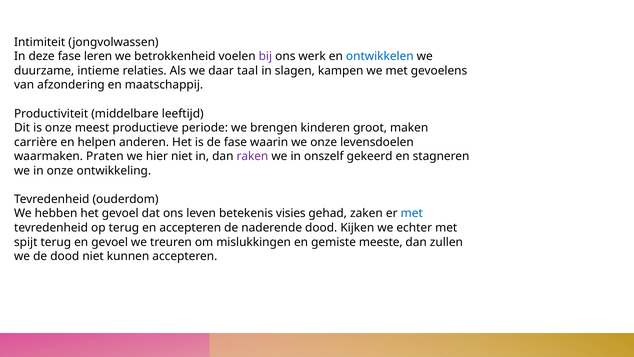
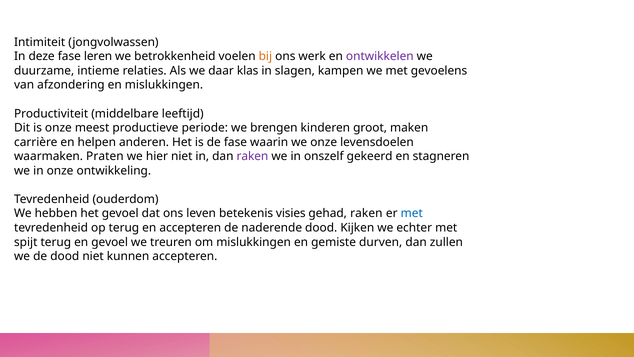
bij colour: purple -> orange (265, 56)
ontwikkelen colour: blue -> purple (380, 56)
taal: taal -> klas (248, 71)
en maatschappij: maatschappij -> mislukkingen (164, 85)
gehad zaken: zaken -> raken (366, 213)
meeste: meeste -> durven (381, 242)
